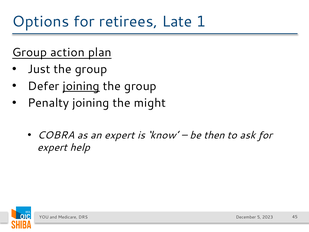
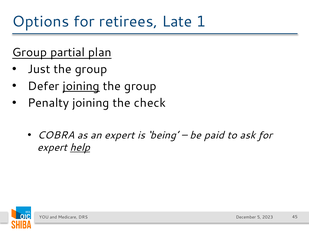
action: action -> partial (68, 52)
might: might -> check (150, 103)
know: know -> being (163, 135)
then: then -> paid (214, 135)
help underline: none -> present (80, 147)
